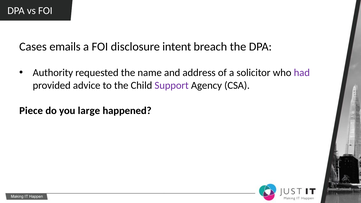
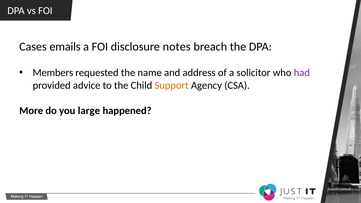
intent: intent -> notes (177, 47)
Authority: Authority -> Members (53, 73)
Support colour: purple -> orange (172, 85)
Piece: Piece -> More (31, 111)
